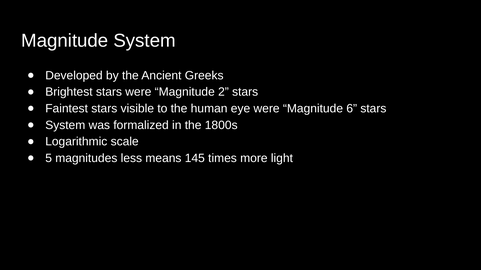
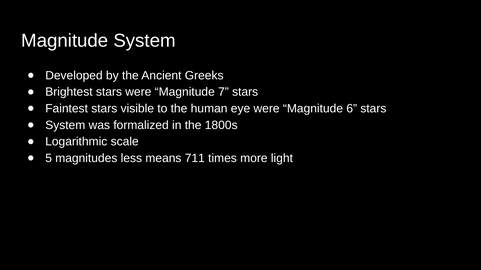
2: 2 -> 7 (223, 92)
145: 145 -> 711 (195, 159)
